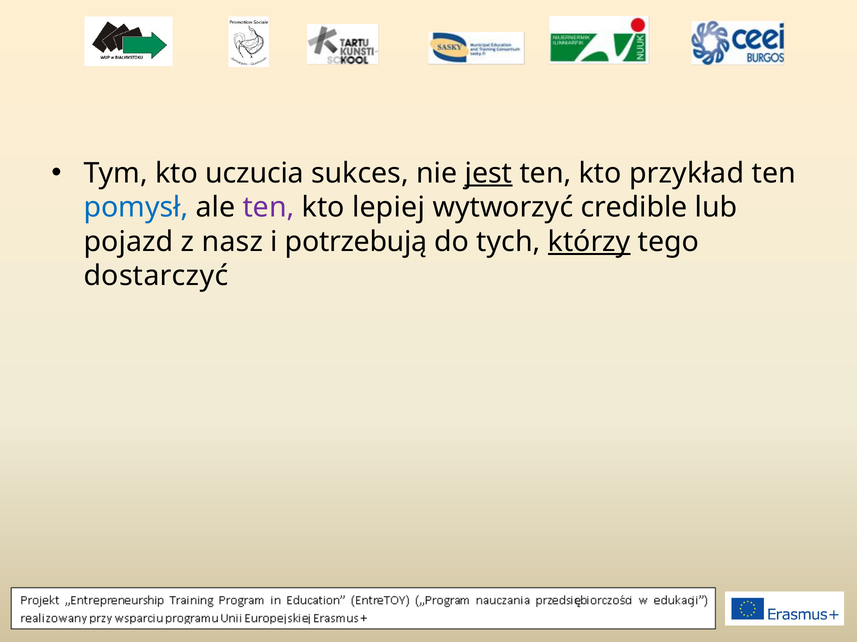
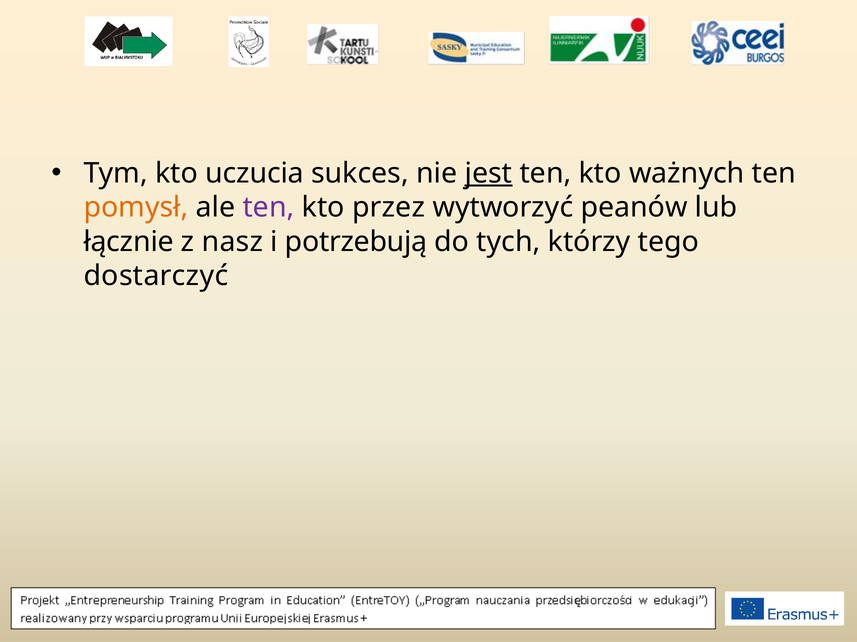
przykład: przykład -> ważnych (687, 173)
pomysł colour: blue -> orange (136, 208)
lepiej: lepiej -> przez (389, 208)
credible: credible -> peanów (634, 208)
pojazd: pojazd -> łącznie (129, 242)
którzy underline: present -> none (589, 242)
